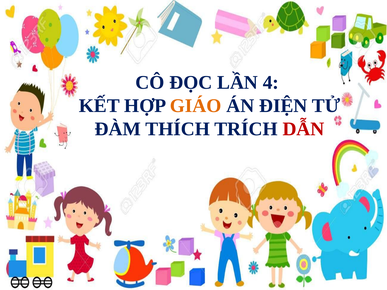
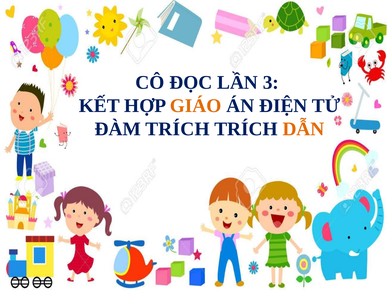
4: 4 -> 3 (271, 83)
ĐÀM THÍCH: THÍCH -> TRÍCH (177, 129)
DẪN colour: red -> orange (303, 129)
